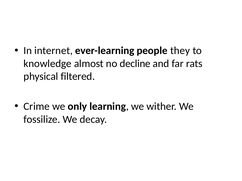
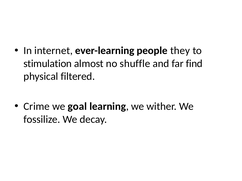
knowledge: knowledge -> stimulation (48, 64)
decline: decline -> shuffle (135, 64)
rats: rats -> find (194, 64)
only: only -> goal (77, 107)
